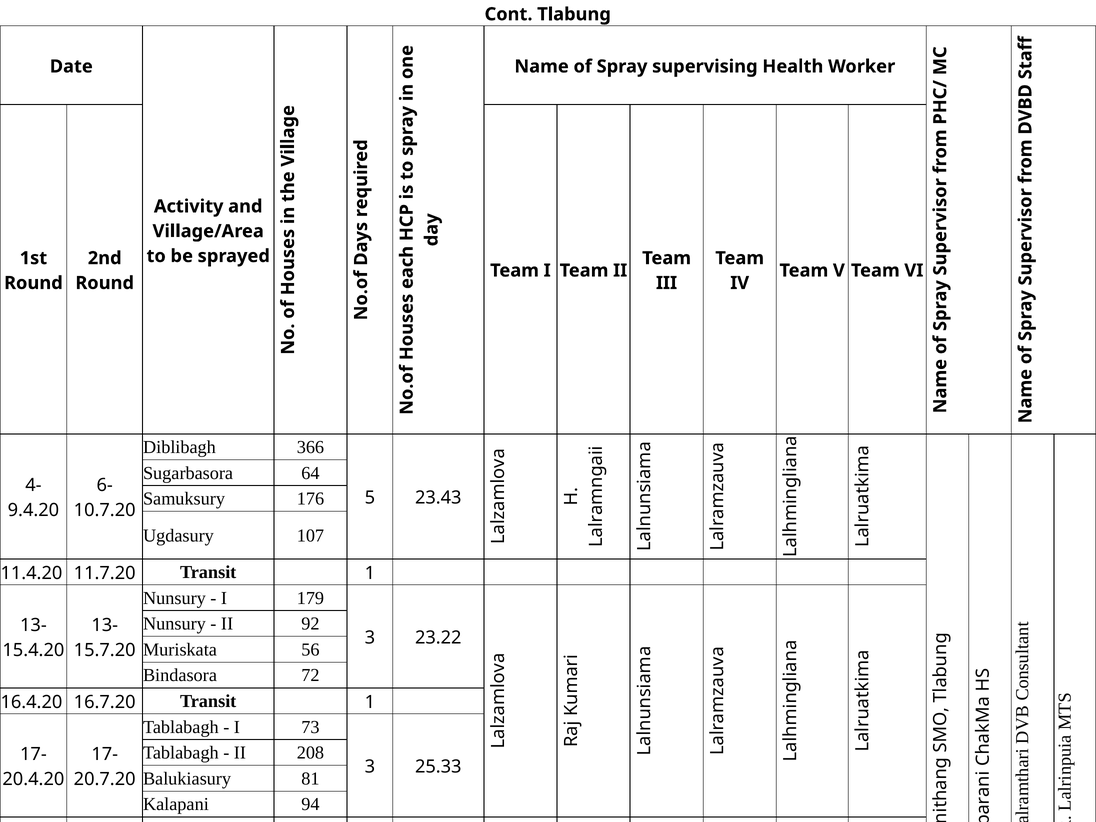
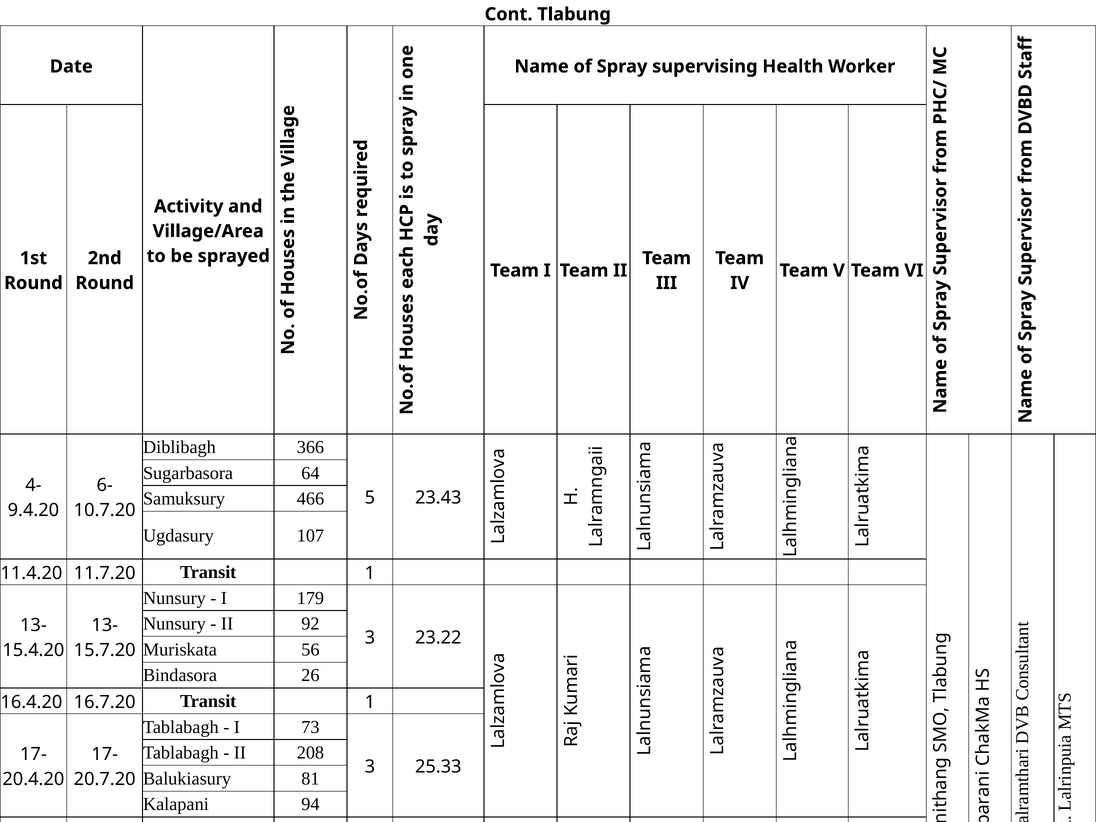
176: 176 -> 466 (310, 499)
72: 72 -> 26 (310, 675)
